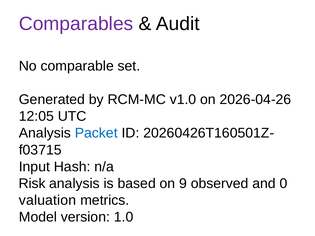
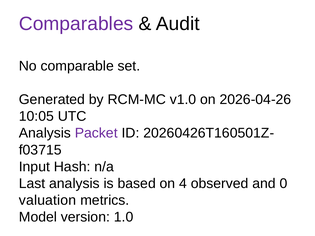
12:05: 12:05 -> 10:05 (36, 116)
Packet colour: blue -> purple (96, 133)
Risk: Risk -> Last (32, 184)
9: 9 -> 4 (183, 184)
